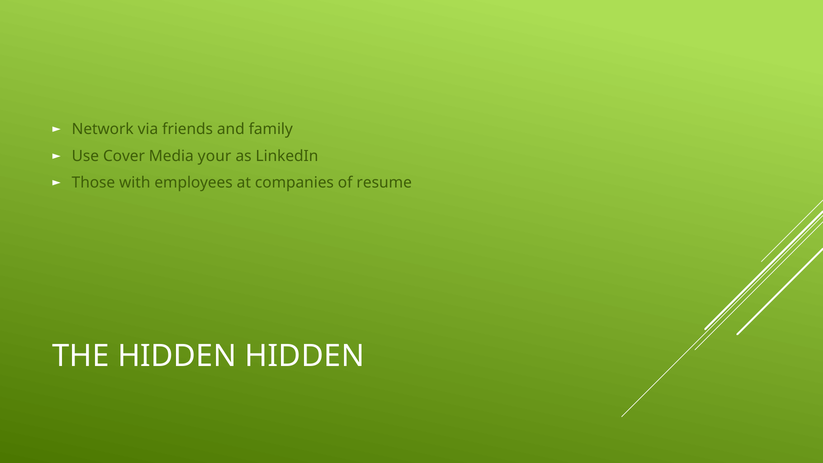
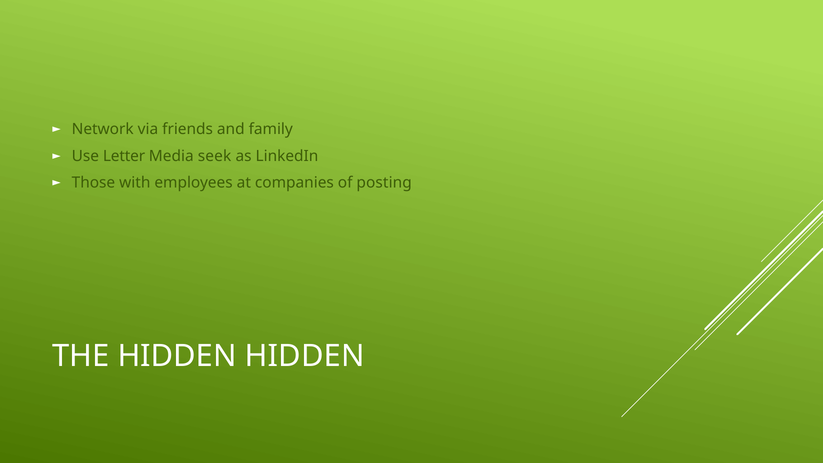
Cover: Cover -> Letter (124, 156)
your: your -> seek (215, 156)
resume: resume -> posting (384, 183)
